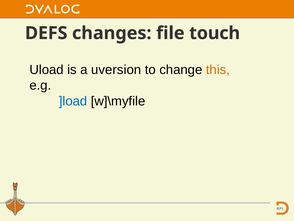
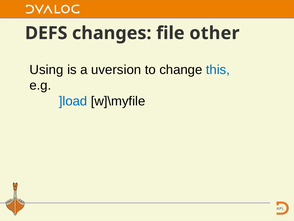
touch: touch -> other (214, 33)
Uload: Uload -> Using (46, 70)
this colour: orange -> blue (218, 70)
